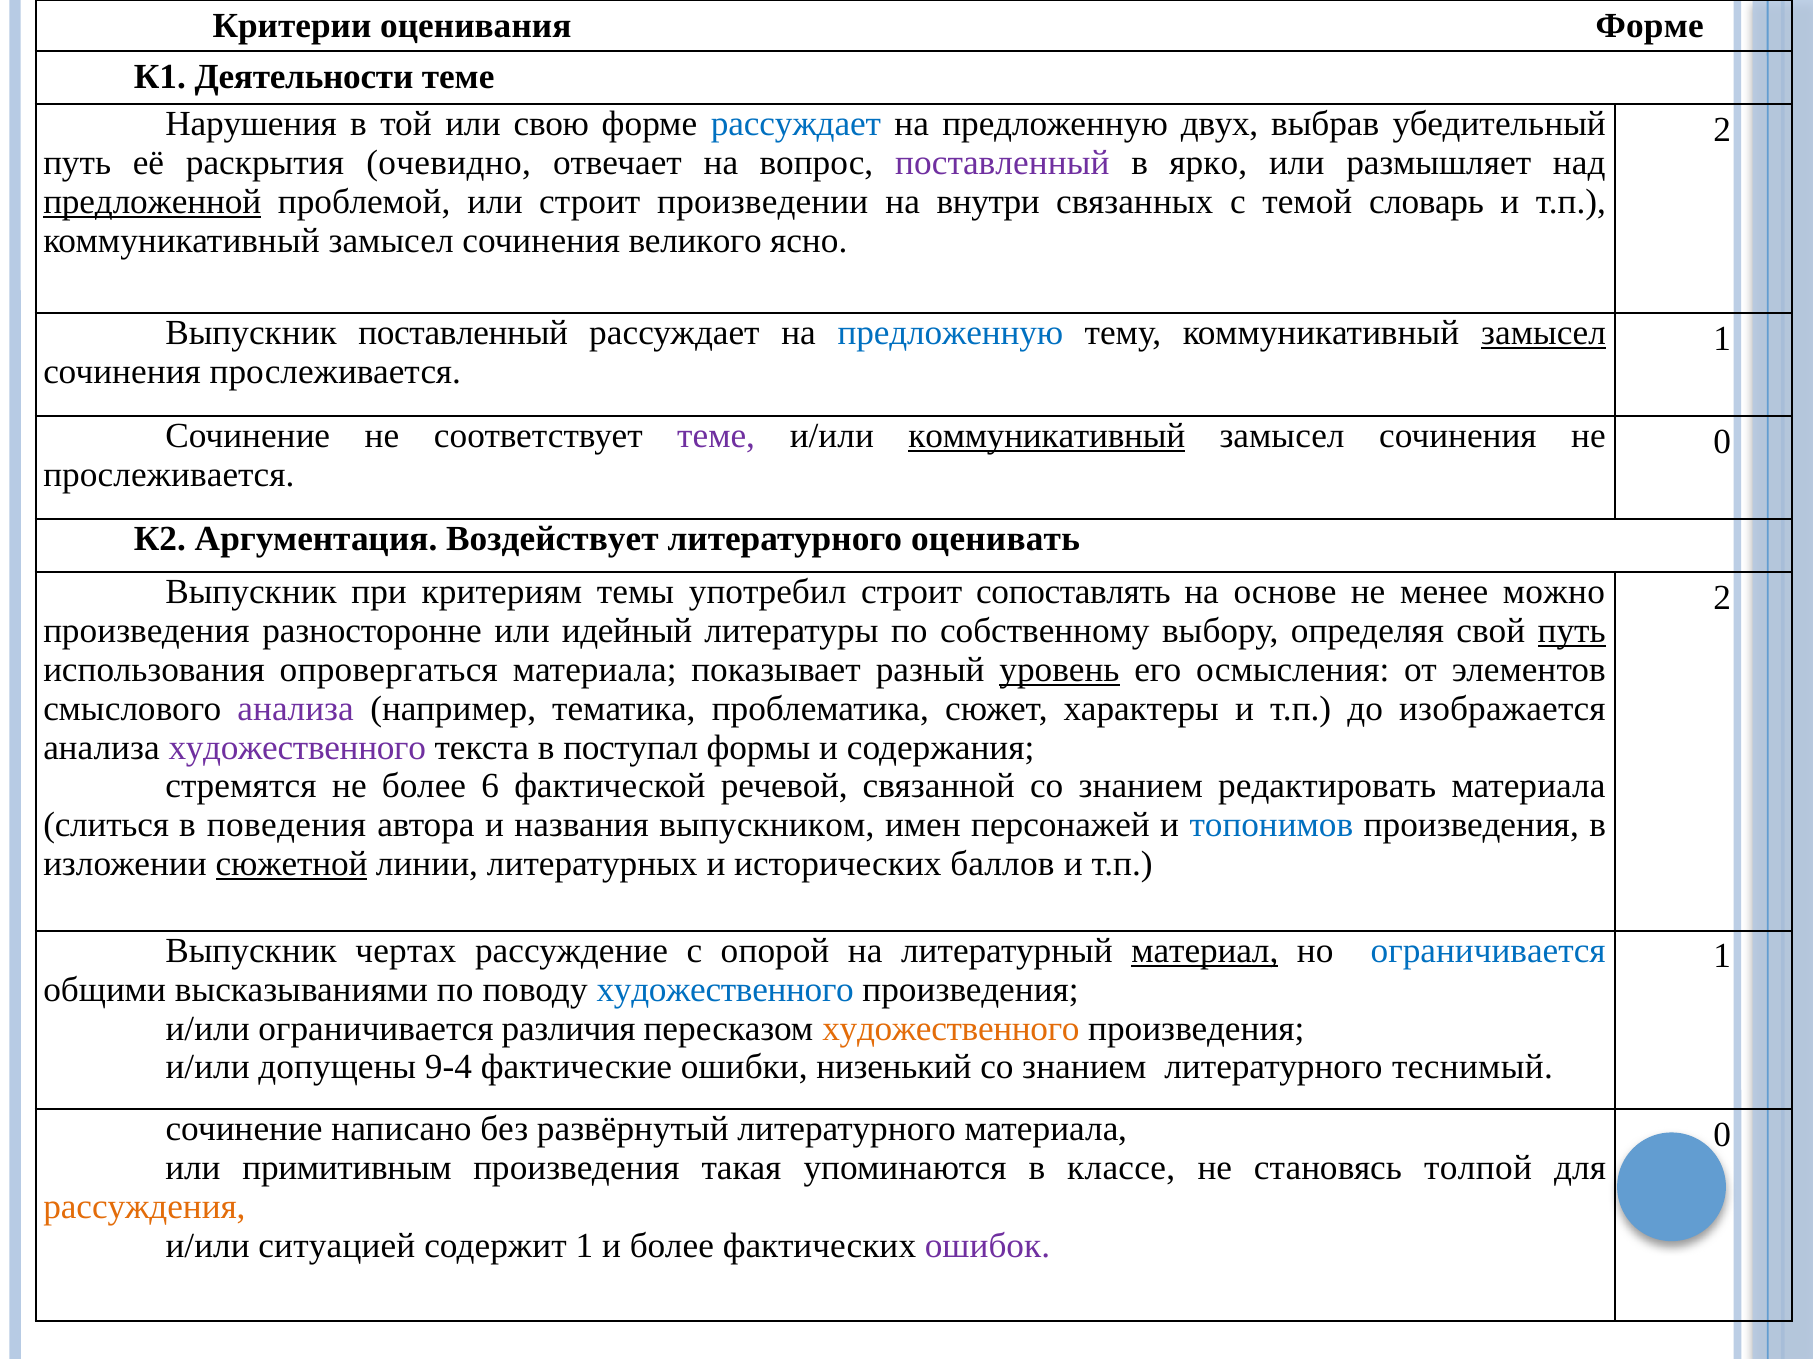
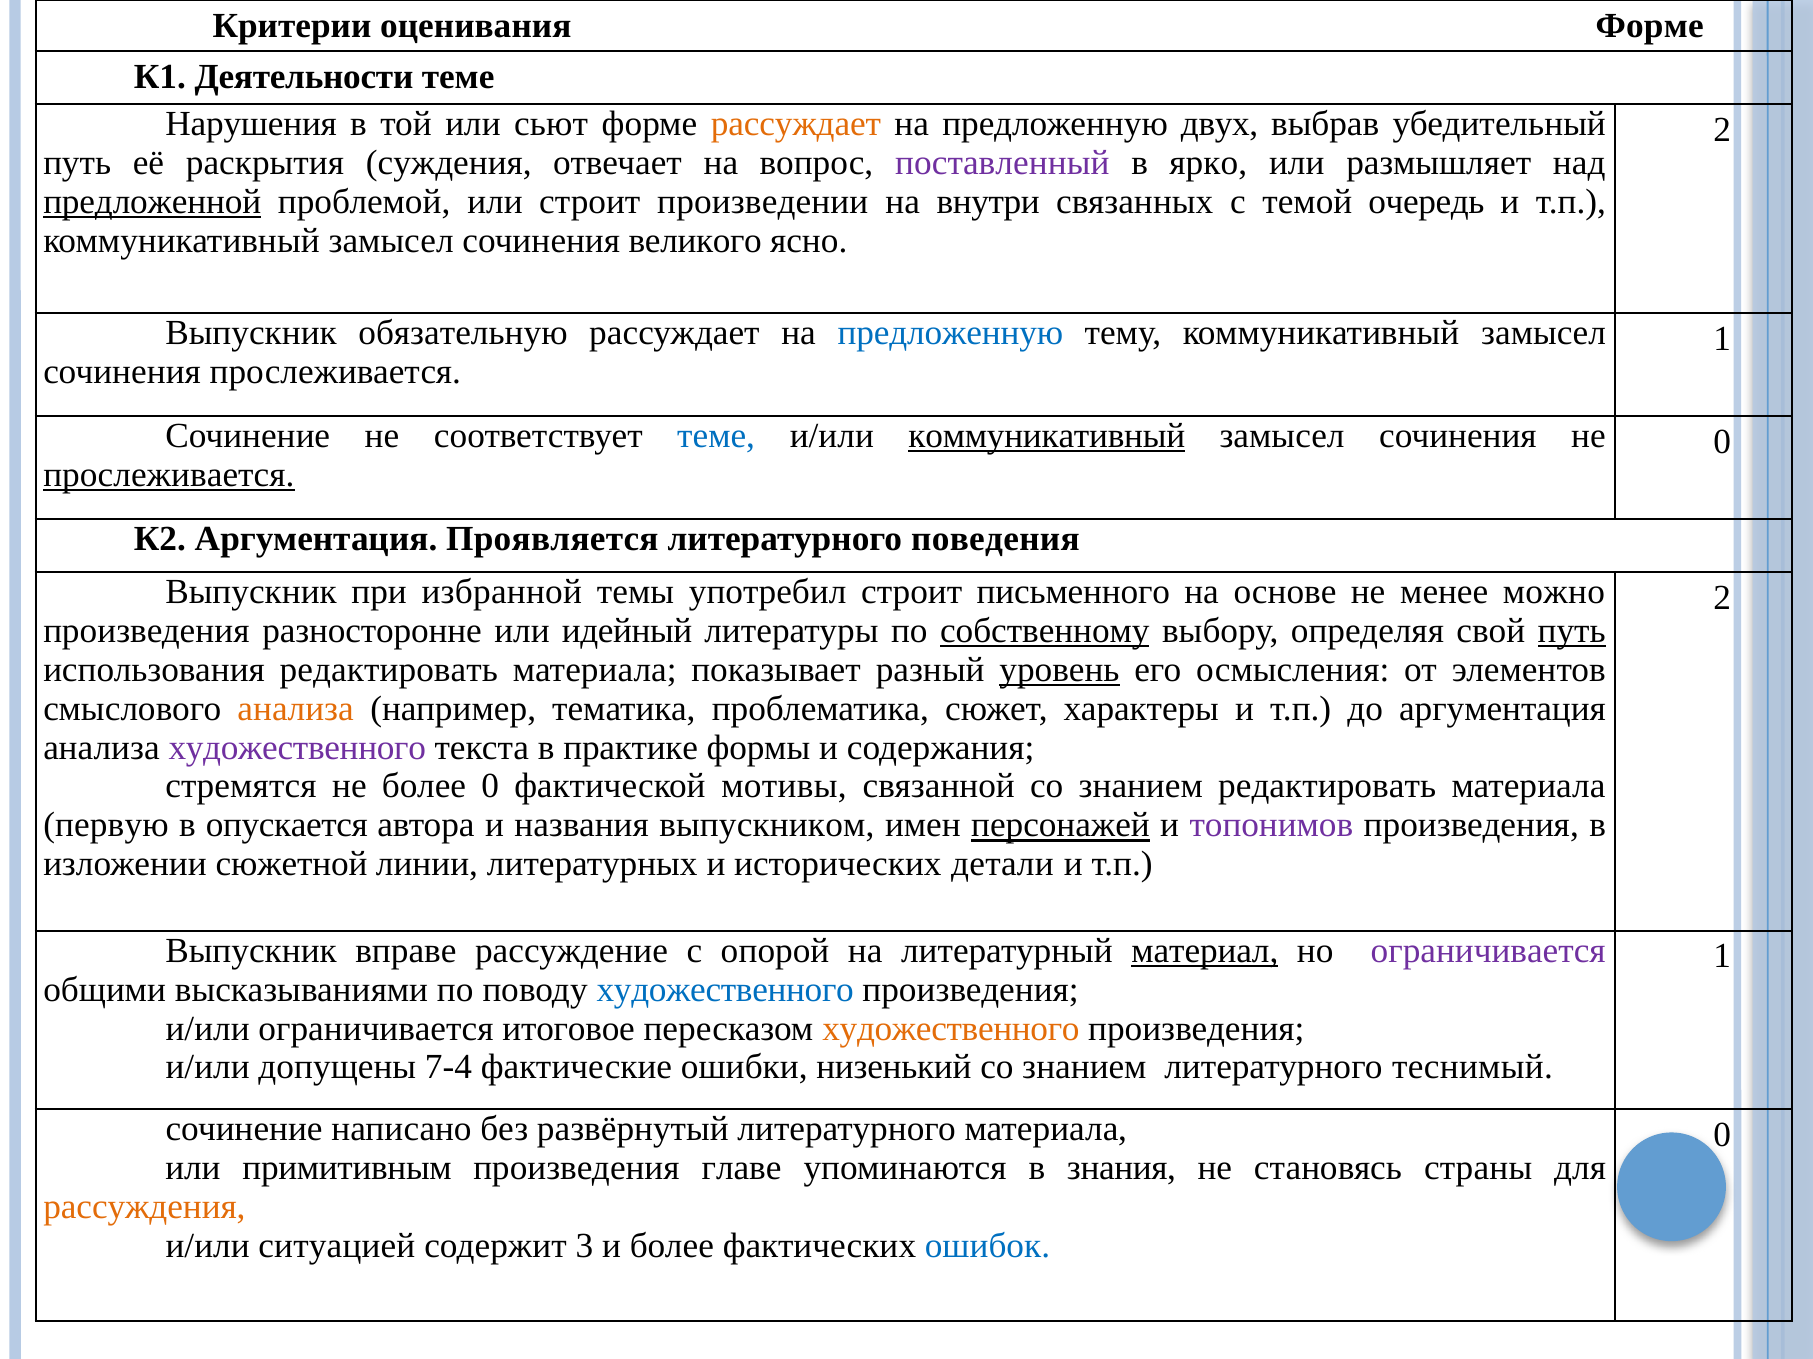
свою: свою -> сьют (551, 124)
рассуждает colour: blue -> orange (796, 124)
очевидно: очевидно -> суждения (449, 163)
словарь: словарь -> очередь (1426, 202)
Выпускник поставленный: поставленный -> обязательную (463, 333)
замысел underline: present -> none (1544, 333)
теме colour: purple -> blue (716, 436)
прослеживается underline: none -> present (169, 475)
Воздействует: Воздействует -> Проявляется (552, 539)
оценивать: оценивать -> поведения (995, 539)
критериям: критериям -> избранной (502, 592)
сопоставлять: сопоставлять -> письменного (1073, 592)
собственному underline: none -> present (1045, 631)
использования опровергаться: опровергаться -> редактировать (389, 670)
анализа colour: purple -> orange (296, 709)
до изображается: изображается -> аргументация (1502, 709)
поступал: поступал -> практике (631, 748)
более 6: 6 -> 0 (490, 787)
речевой: речевой -> мотивы (784, 787)
слиться: слиться -> первую (106, 826)
поведения: поведения -> опускается (287, 826)
персонажей underline: none -> present (1060, 826)
топонимов colour: blue -> purple (1271, 826)
сюжетной underline: present -> none (292, 865)
баллов: баллов -> детали (1002, 865)
чертах: чертах -> вправе (406, 951)
ограничивается colour: blue -> purple (1488, 951)
различия: различия -> итоговое (569, 1029)
9-4: 9-4 -> 7-4 (448, 1068)
такая: такая -> главе (742, 1168)
классе: классе -> знания (1122, 1168)
толпой: толпой -> страны (1478, 1168)
содержит 1: 1 -> 3 (584, 1246)
ошибок colour: purple -> blue (987, 1246)
